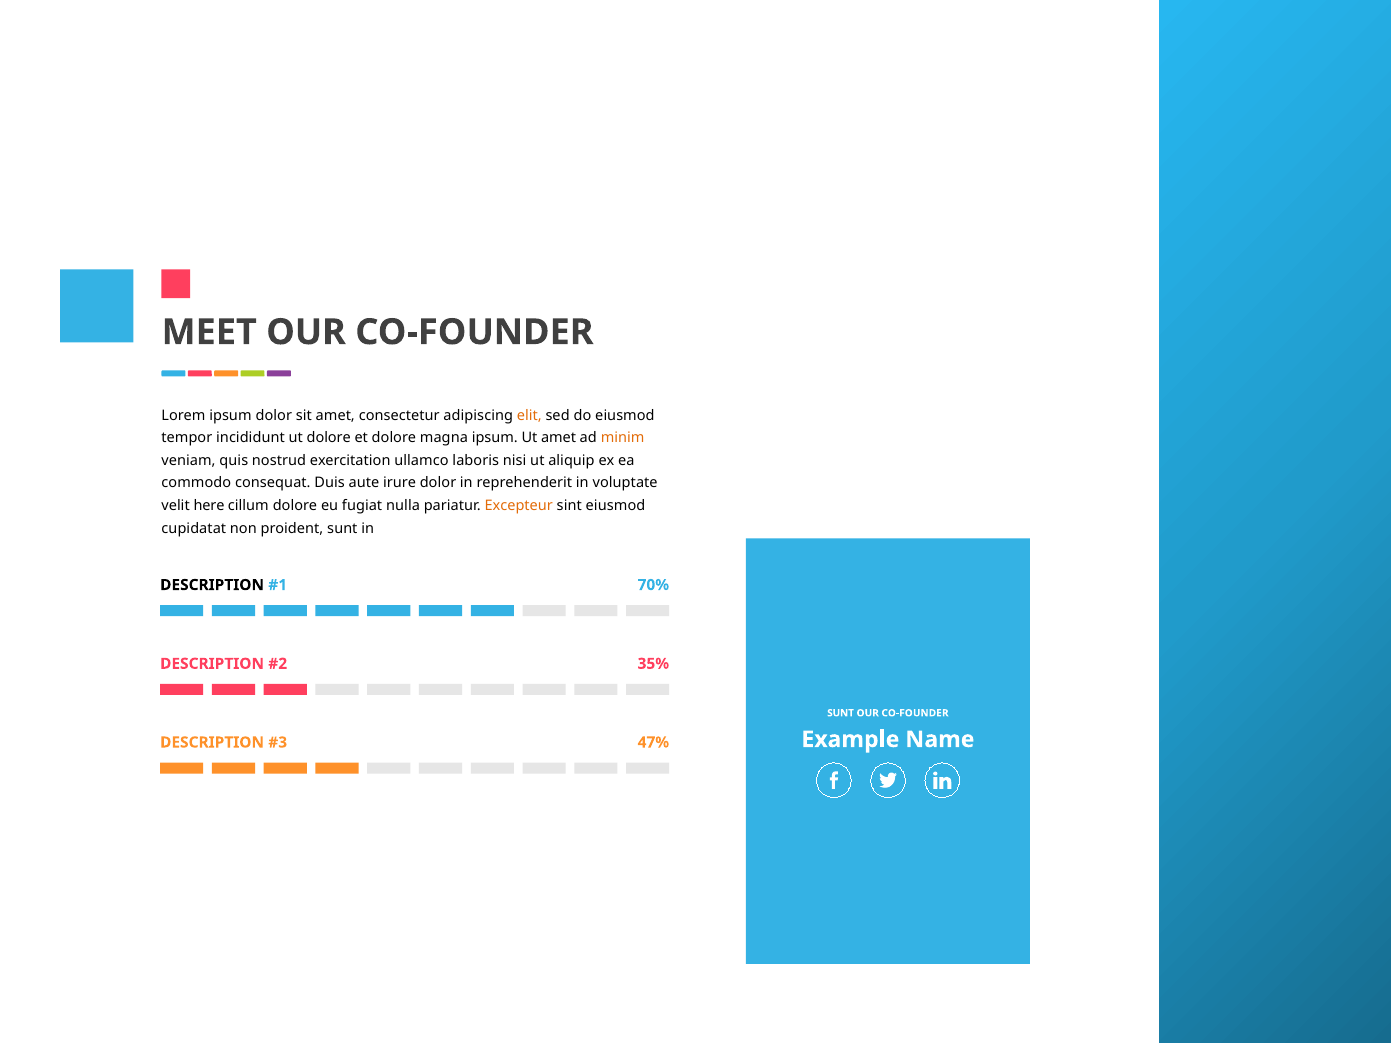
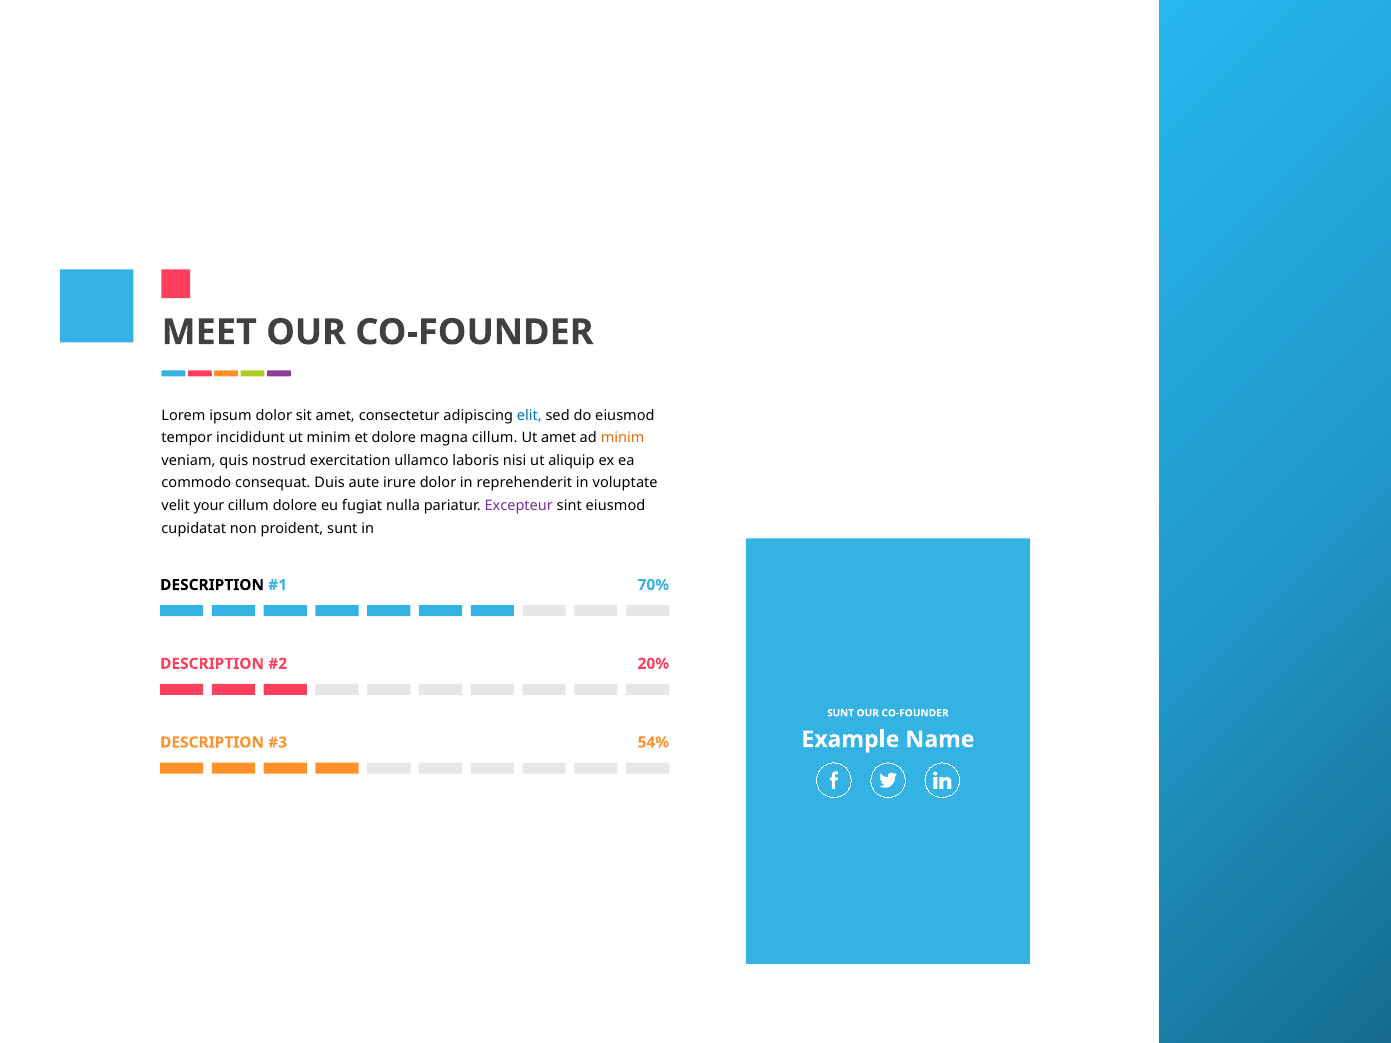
elit colour: orange -> blue (529, 415)
ut dolore: dolore -> minim (329, 438)
magna ipsum: ipsum -> cillum (495, 438)
here: here -> your (209, 506)
Excepteur colour: orange -> purple (519, 506)
35%: 35% -> 20% (653, 664)
47%: 47% -> 54% (653, 743)
